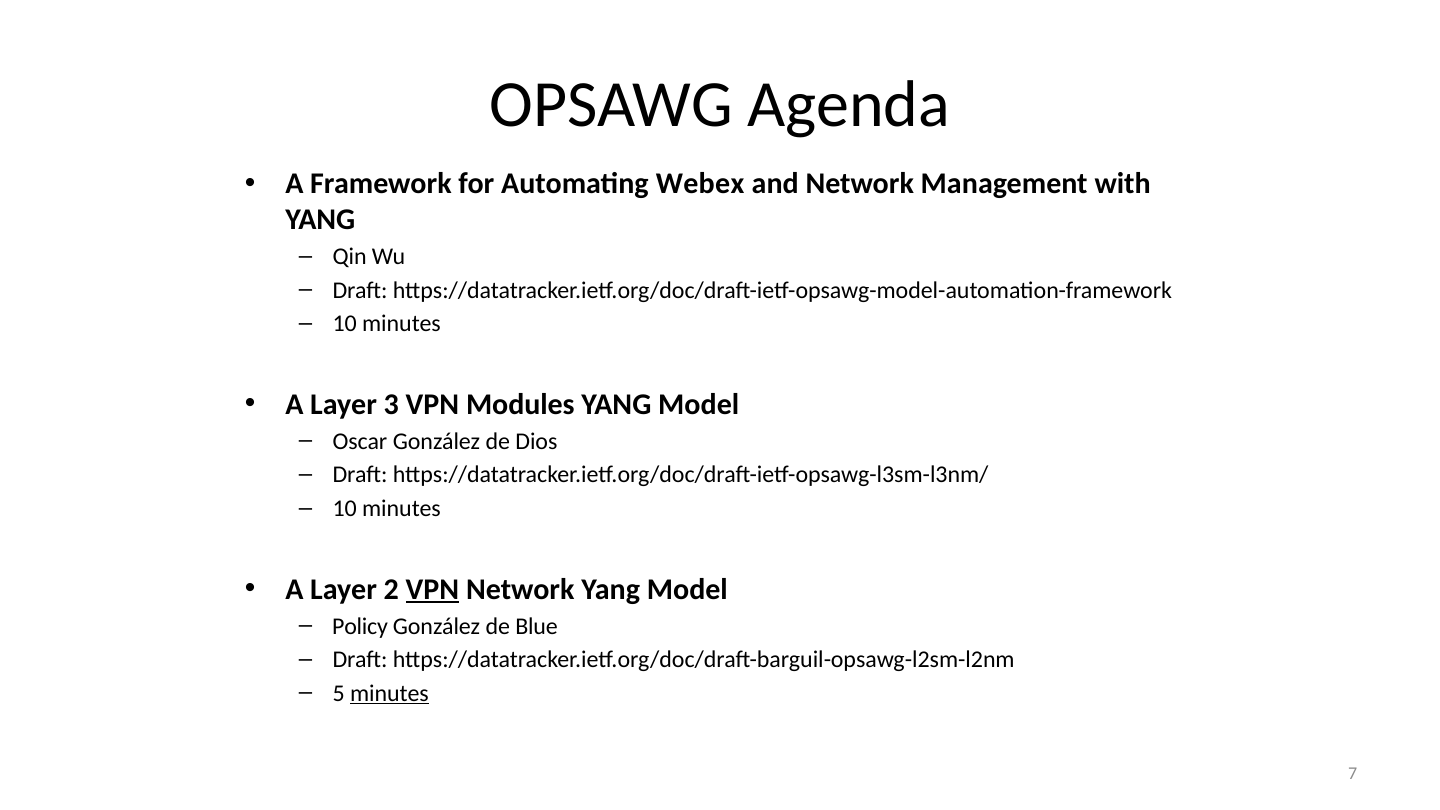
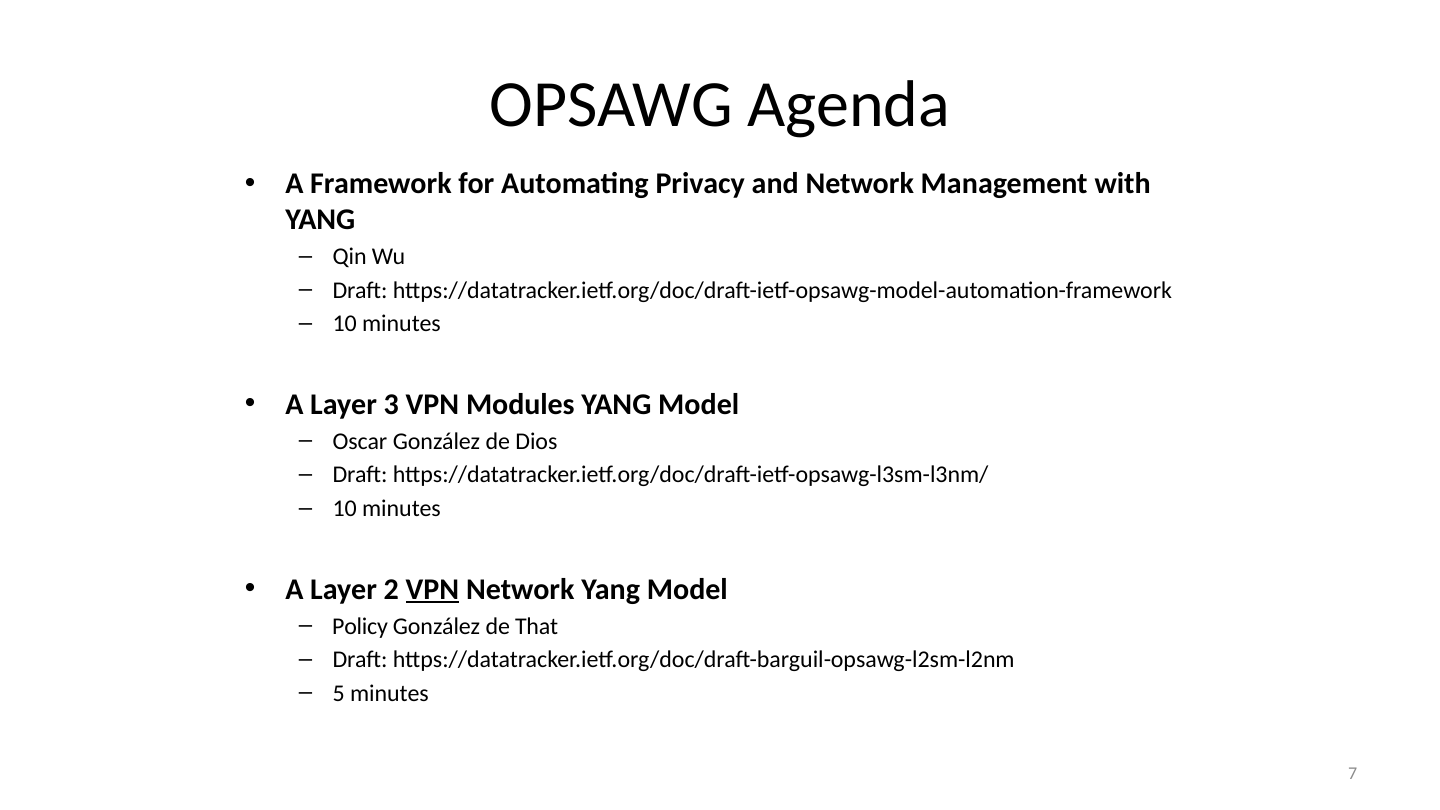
Webex: Webex -> Privacy (700, 184)
Blue: Blue -> That (537, 626)
minutes underline: present -> none (389, 693)
